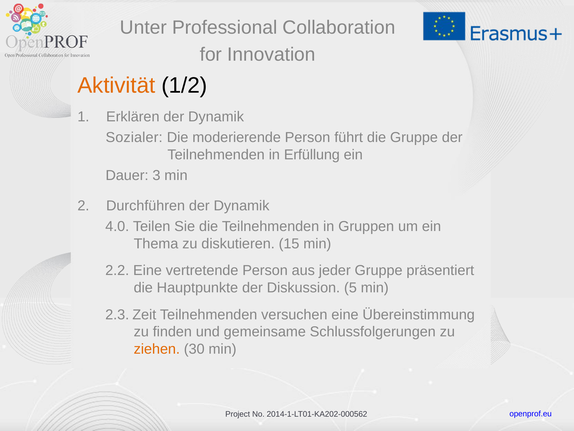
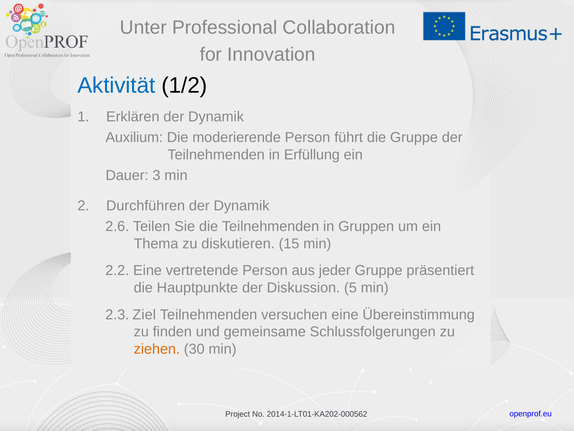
Aktivität colour: orange -> blue (116, 85)
Sozialer: Sozialer -> Auxilium (134, 137)
4.0: 4.0 -> 2.6 (117, 226)
Zeit: Zeit -> Ziel (144, 314)
